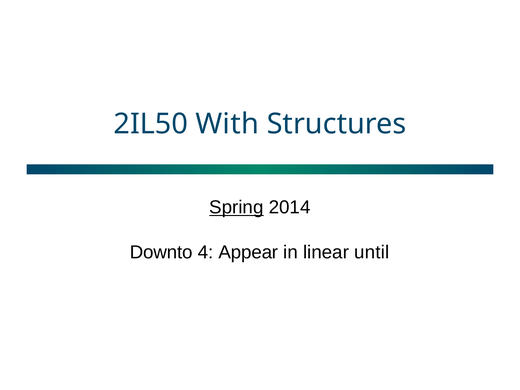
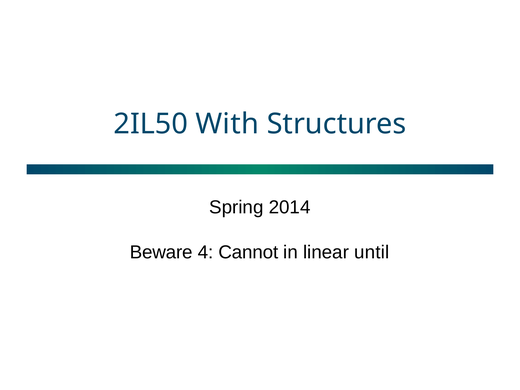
Spring underline: present -> none (236, 207)
Downto: Downto -> Beware (161, 252)
Appear: Appear -> Cannot (248, 252)
